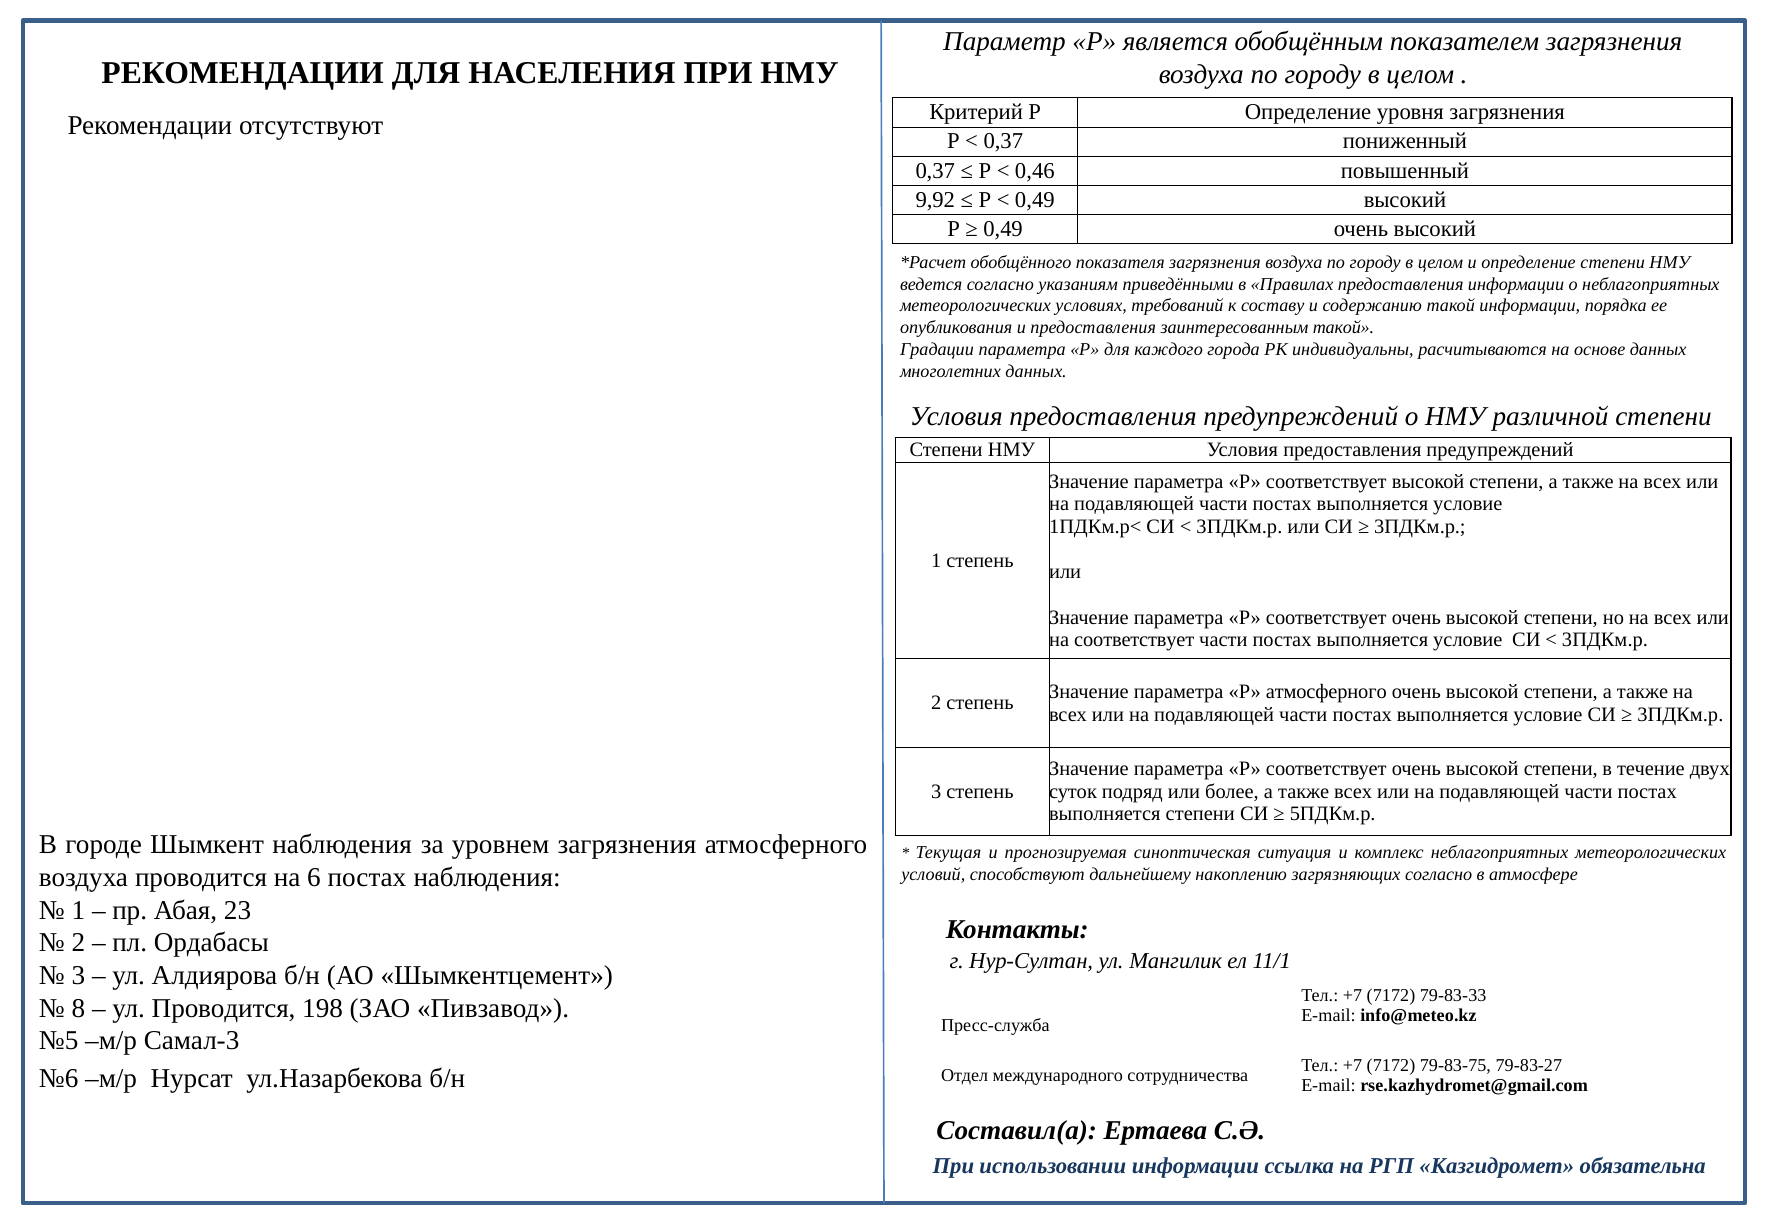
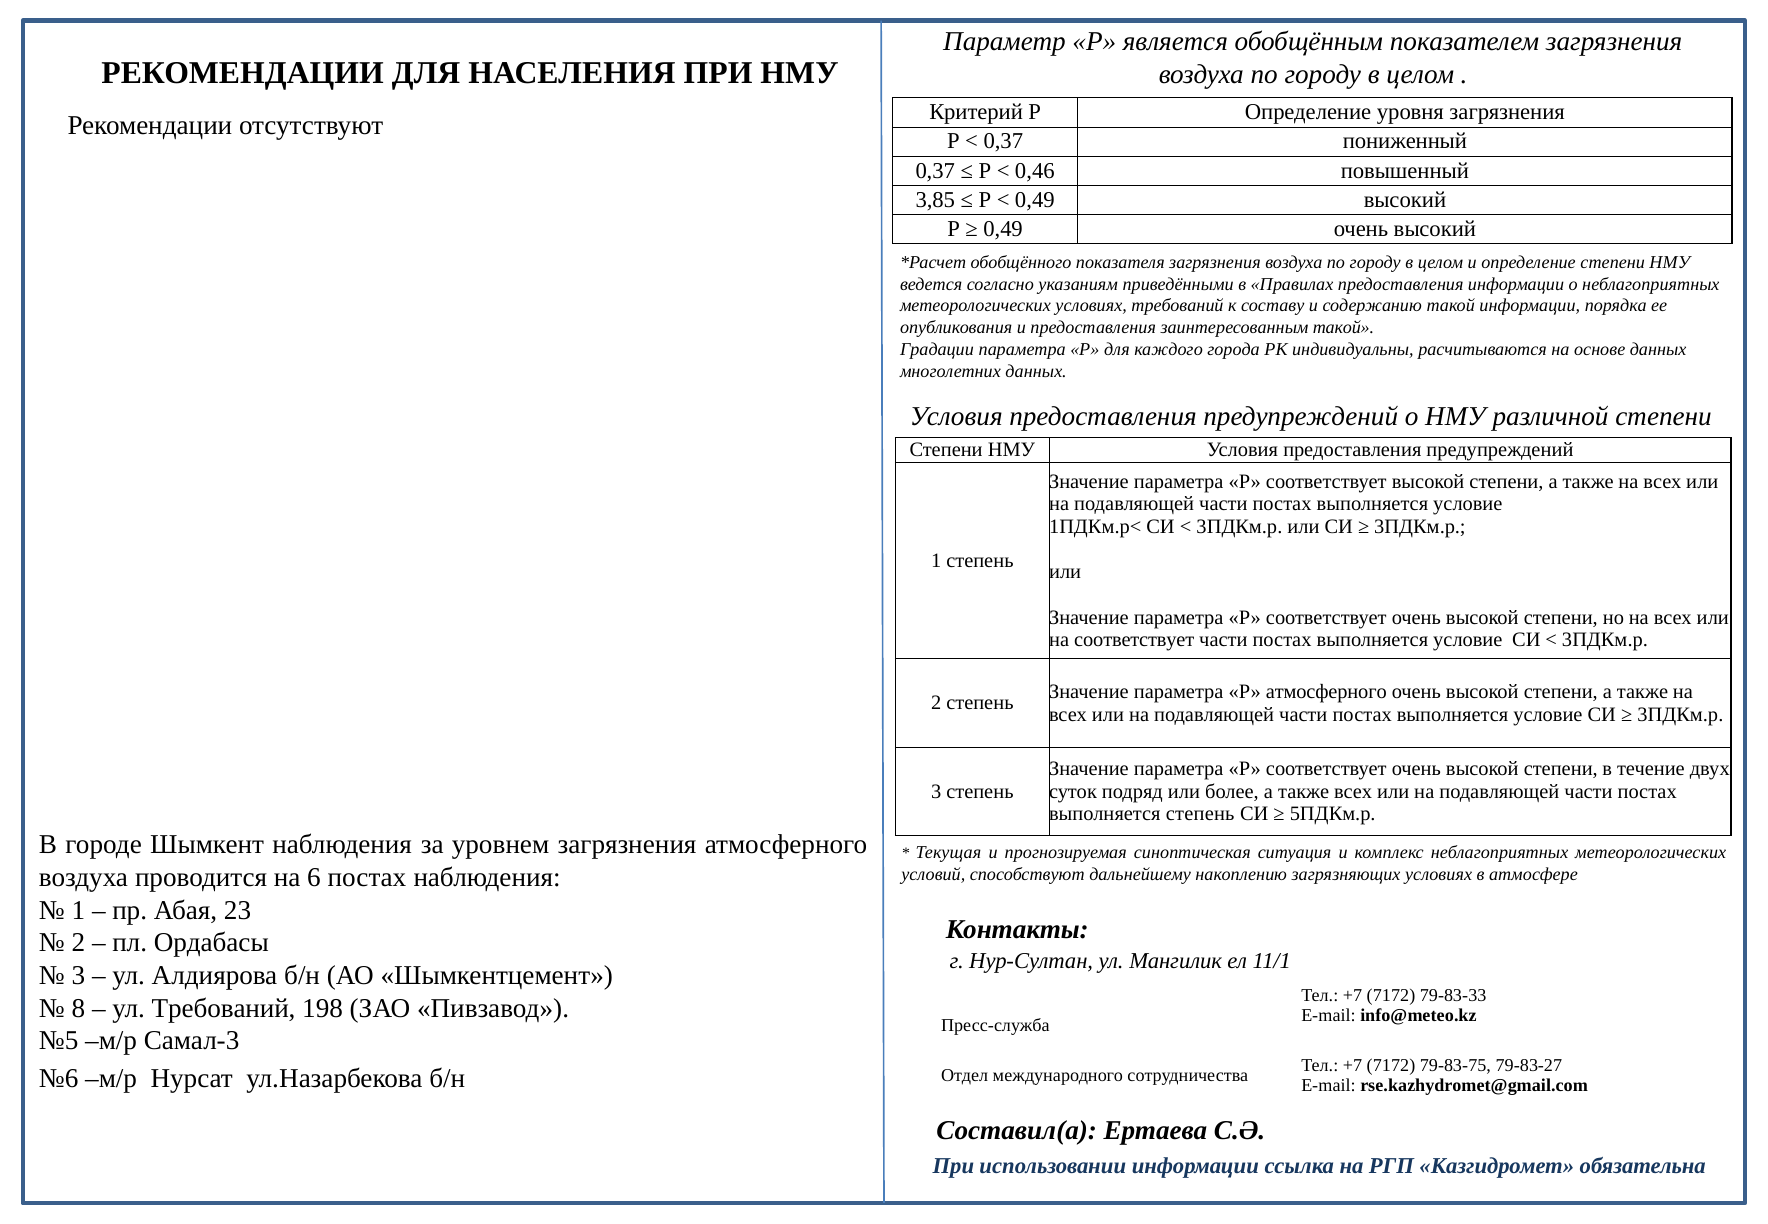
9,92: 9,92 -> 3,85 (935, 200)
выполняется степени: степени -> степень (1200, 814)
загрязняющих согласно: согласно -> условиях (1439, 874)
ул Проводится: Проводится -> Требований (224, 1008)
